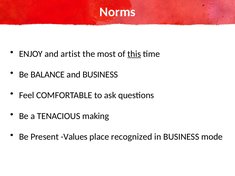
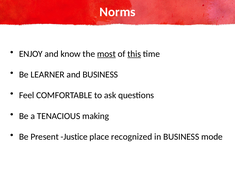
artist: artist -> know (71, 54)
most underline: none -> present (106, 54)
BALANCE: BALANCE -> LEARNER (48, 75)
Values: Values -> Justice (74, 137)
